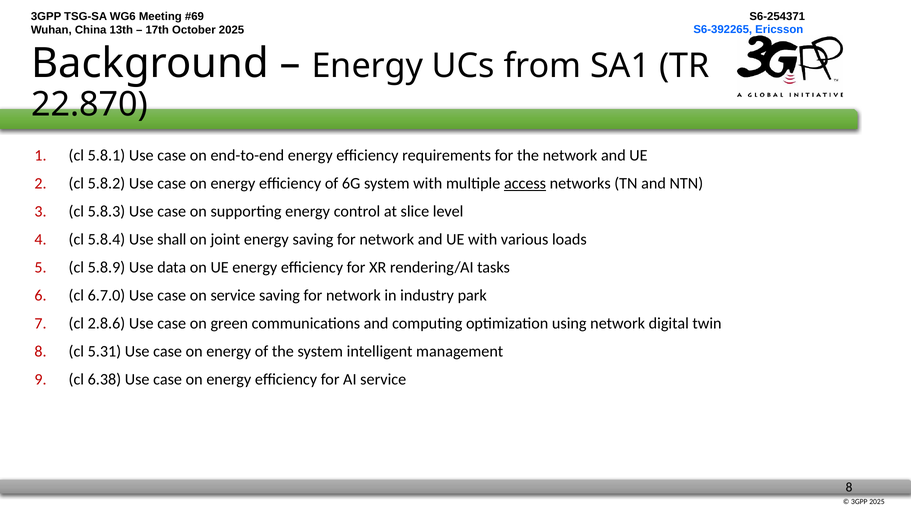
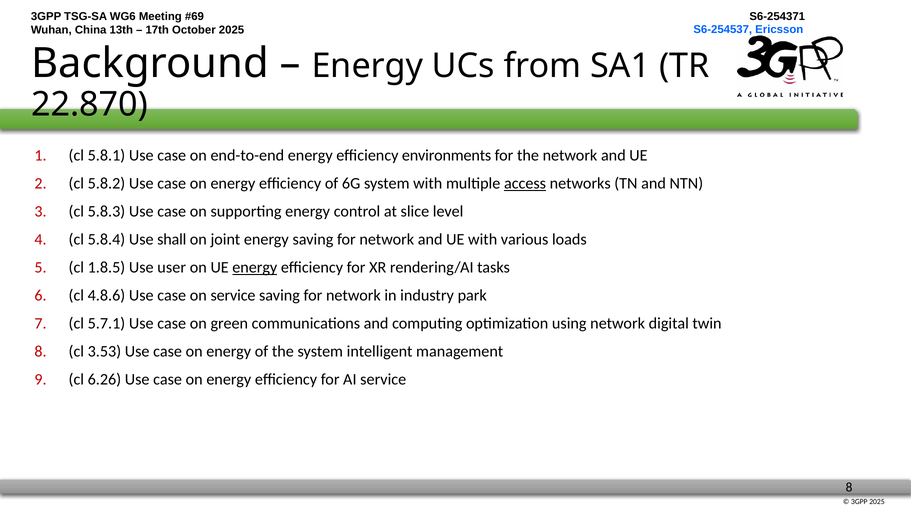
S6-392265: S6-392265 -> S6-254537 (723, 29)
requirements: requirements -> environments (447, 155)
5.8.9: 5.8.9 -> 1.8.5 (106, 267)
data: data -> user (172, 267)
energy underline: none -> present (255, 267)
6.7.0: 6.7.0 -> 4.8.6 (106, 295)
2.8.6: 2.8.6 -> 5.7.1 (106, 323)
5.31: 5.31 -> 3.53 (104, 351)
6.38: 6.38 -> 6.26 (104, 379)
